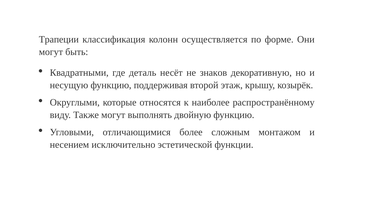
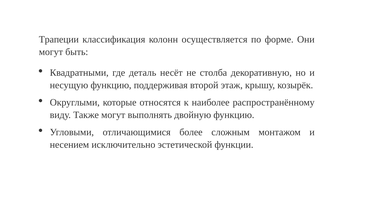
знаков: знаков -> столба (213, 73)
